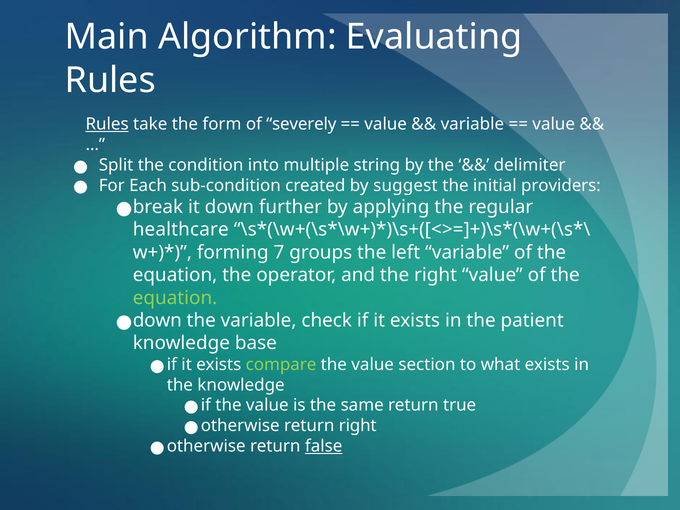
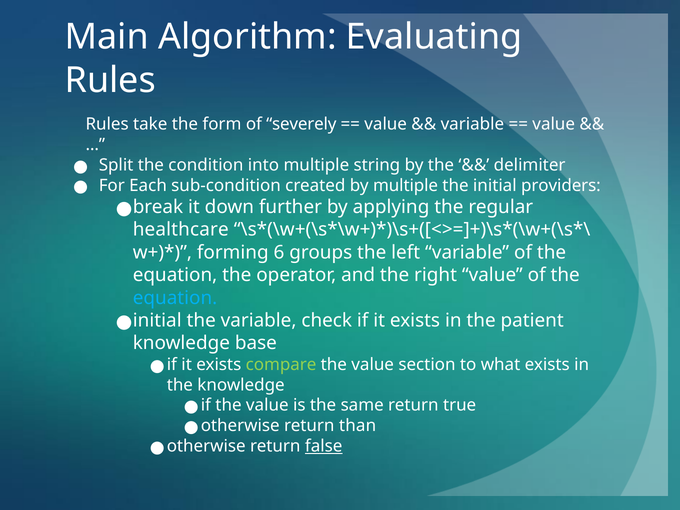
Rules underline: present -> none (107, 124)
by suggest: suggest -> multiple (406, 185)
7: 7 -> 6 (279, 252)
equation colour: light green -> light blue (175, 298)
down: down -> initial (157, 320)
return right: right -> than (358, 426)
